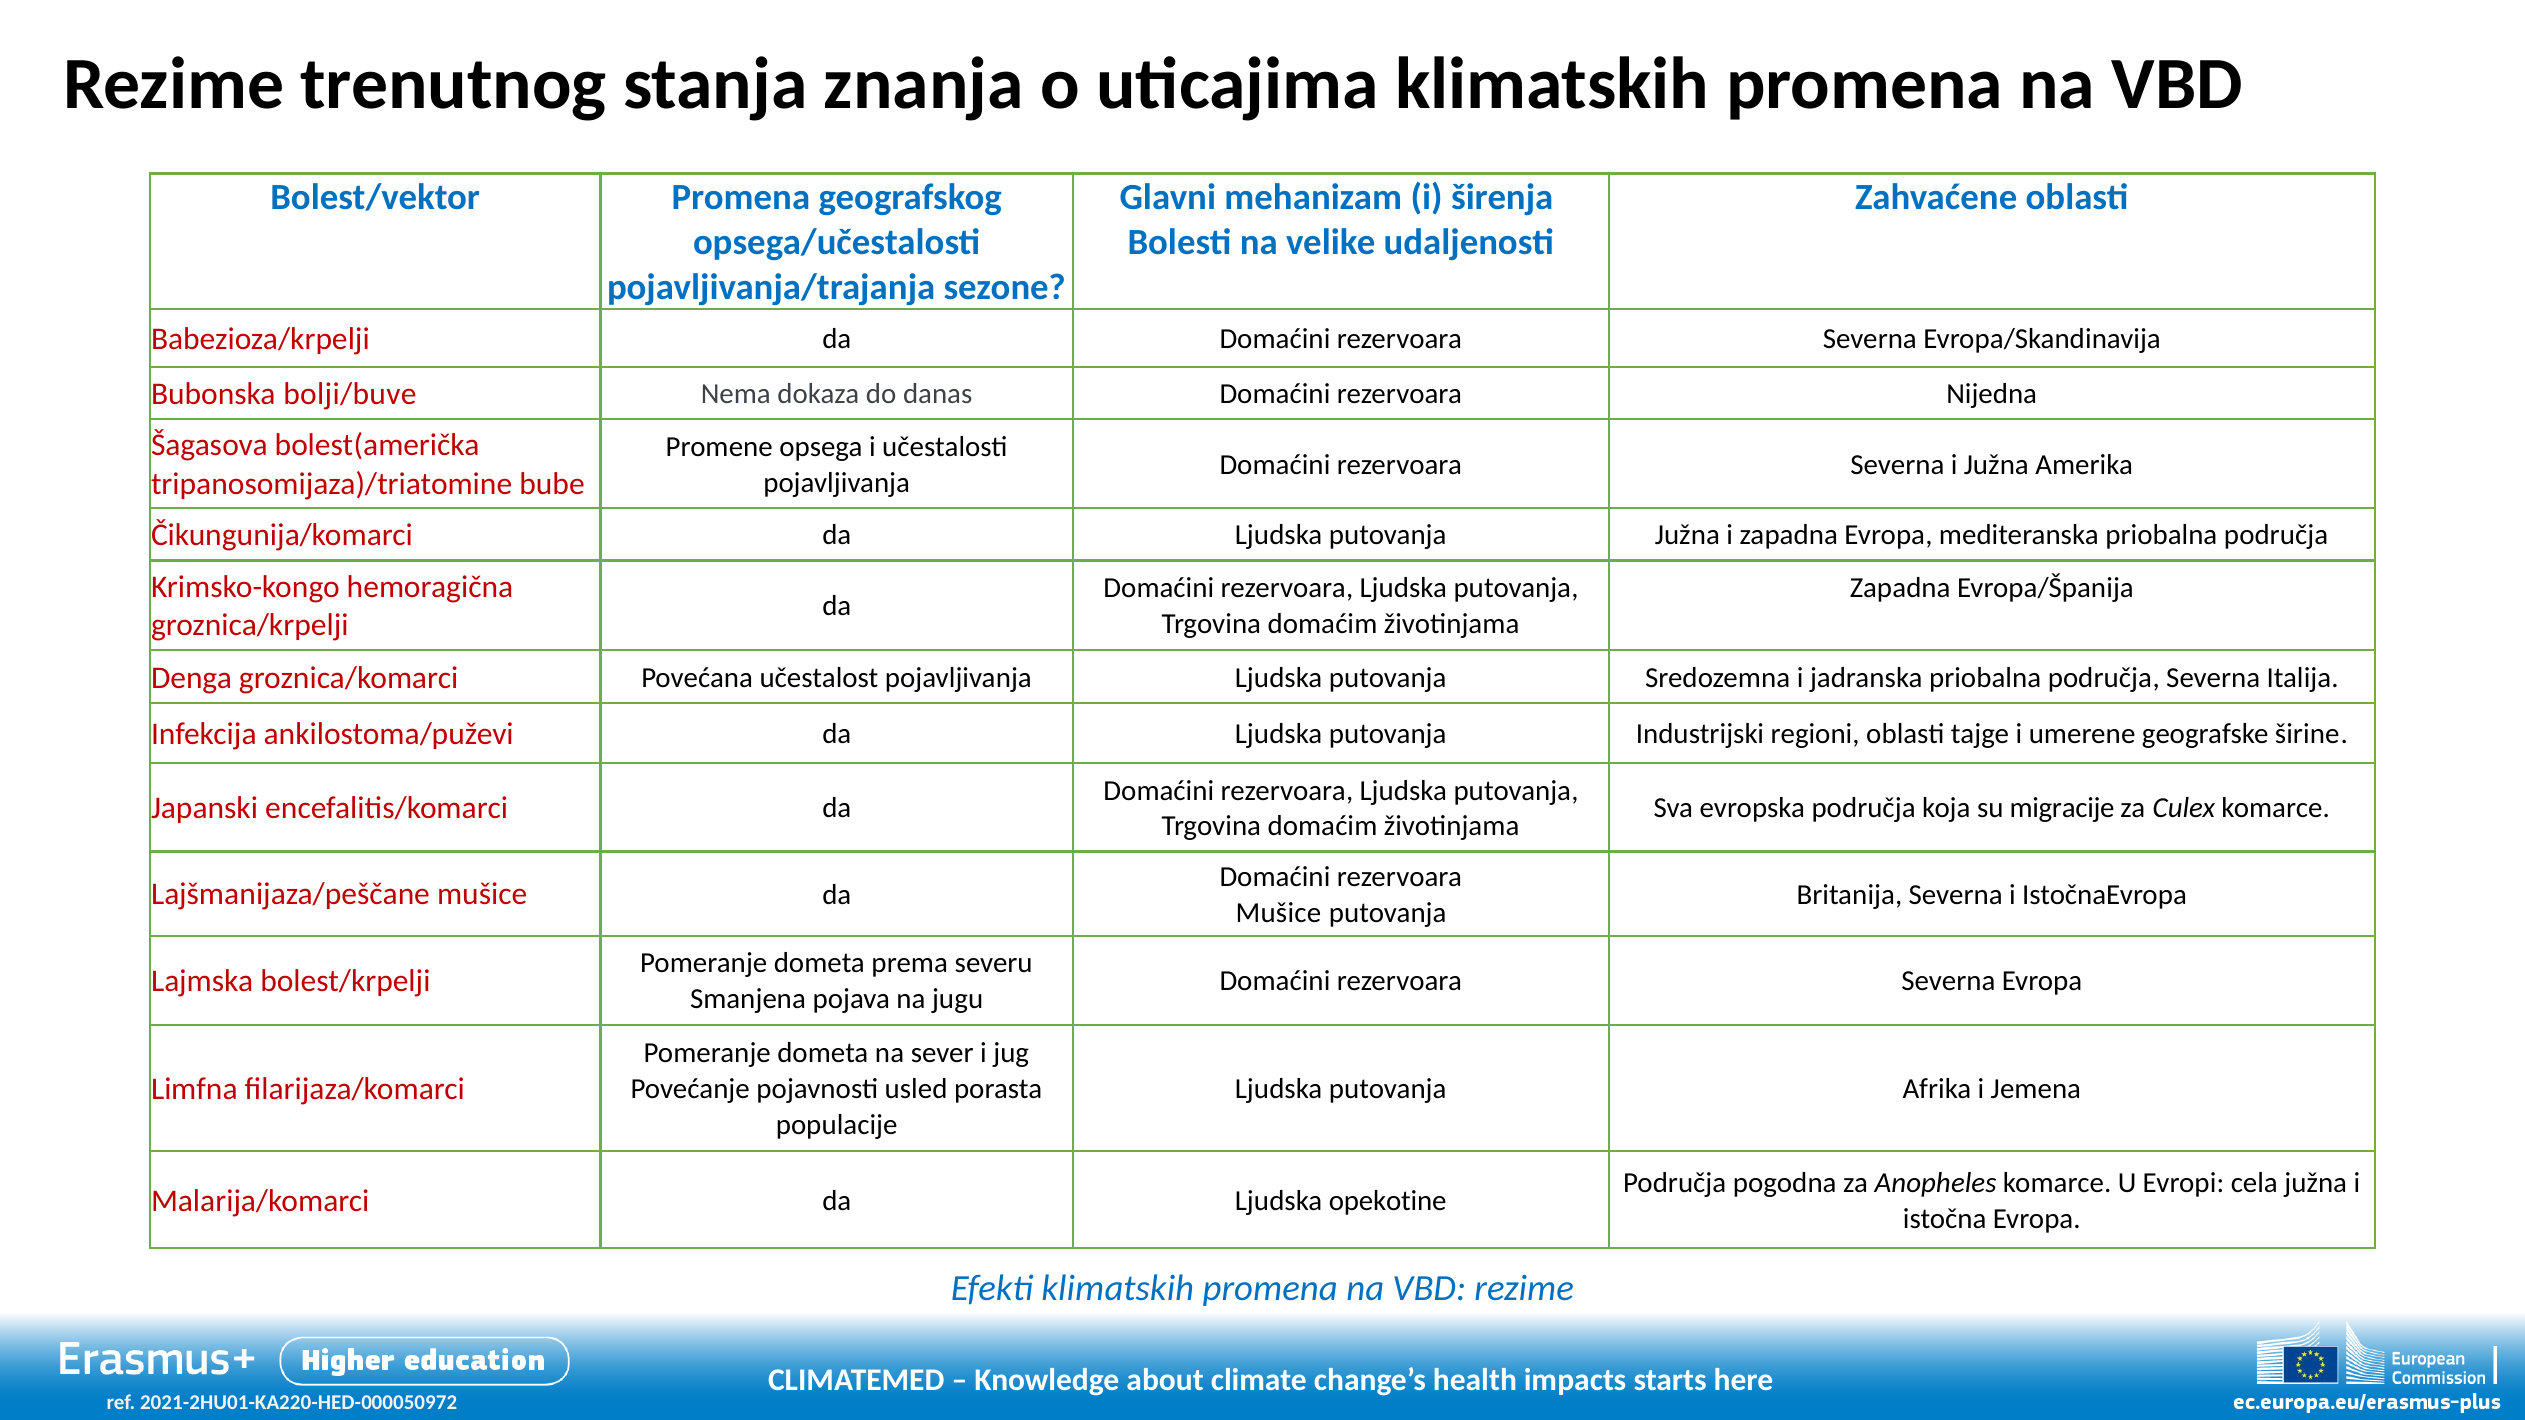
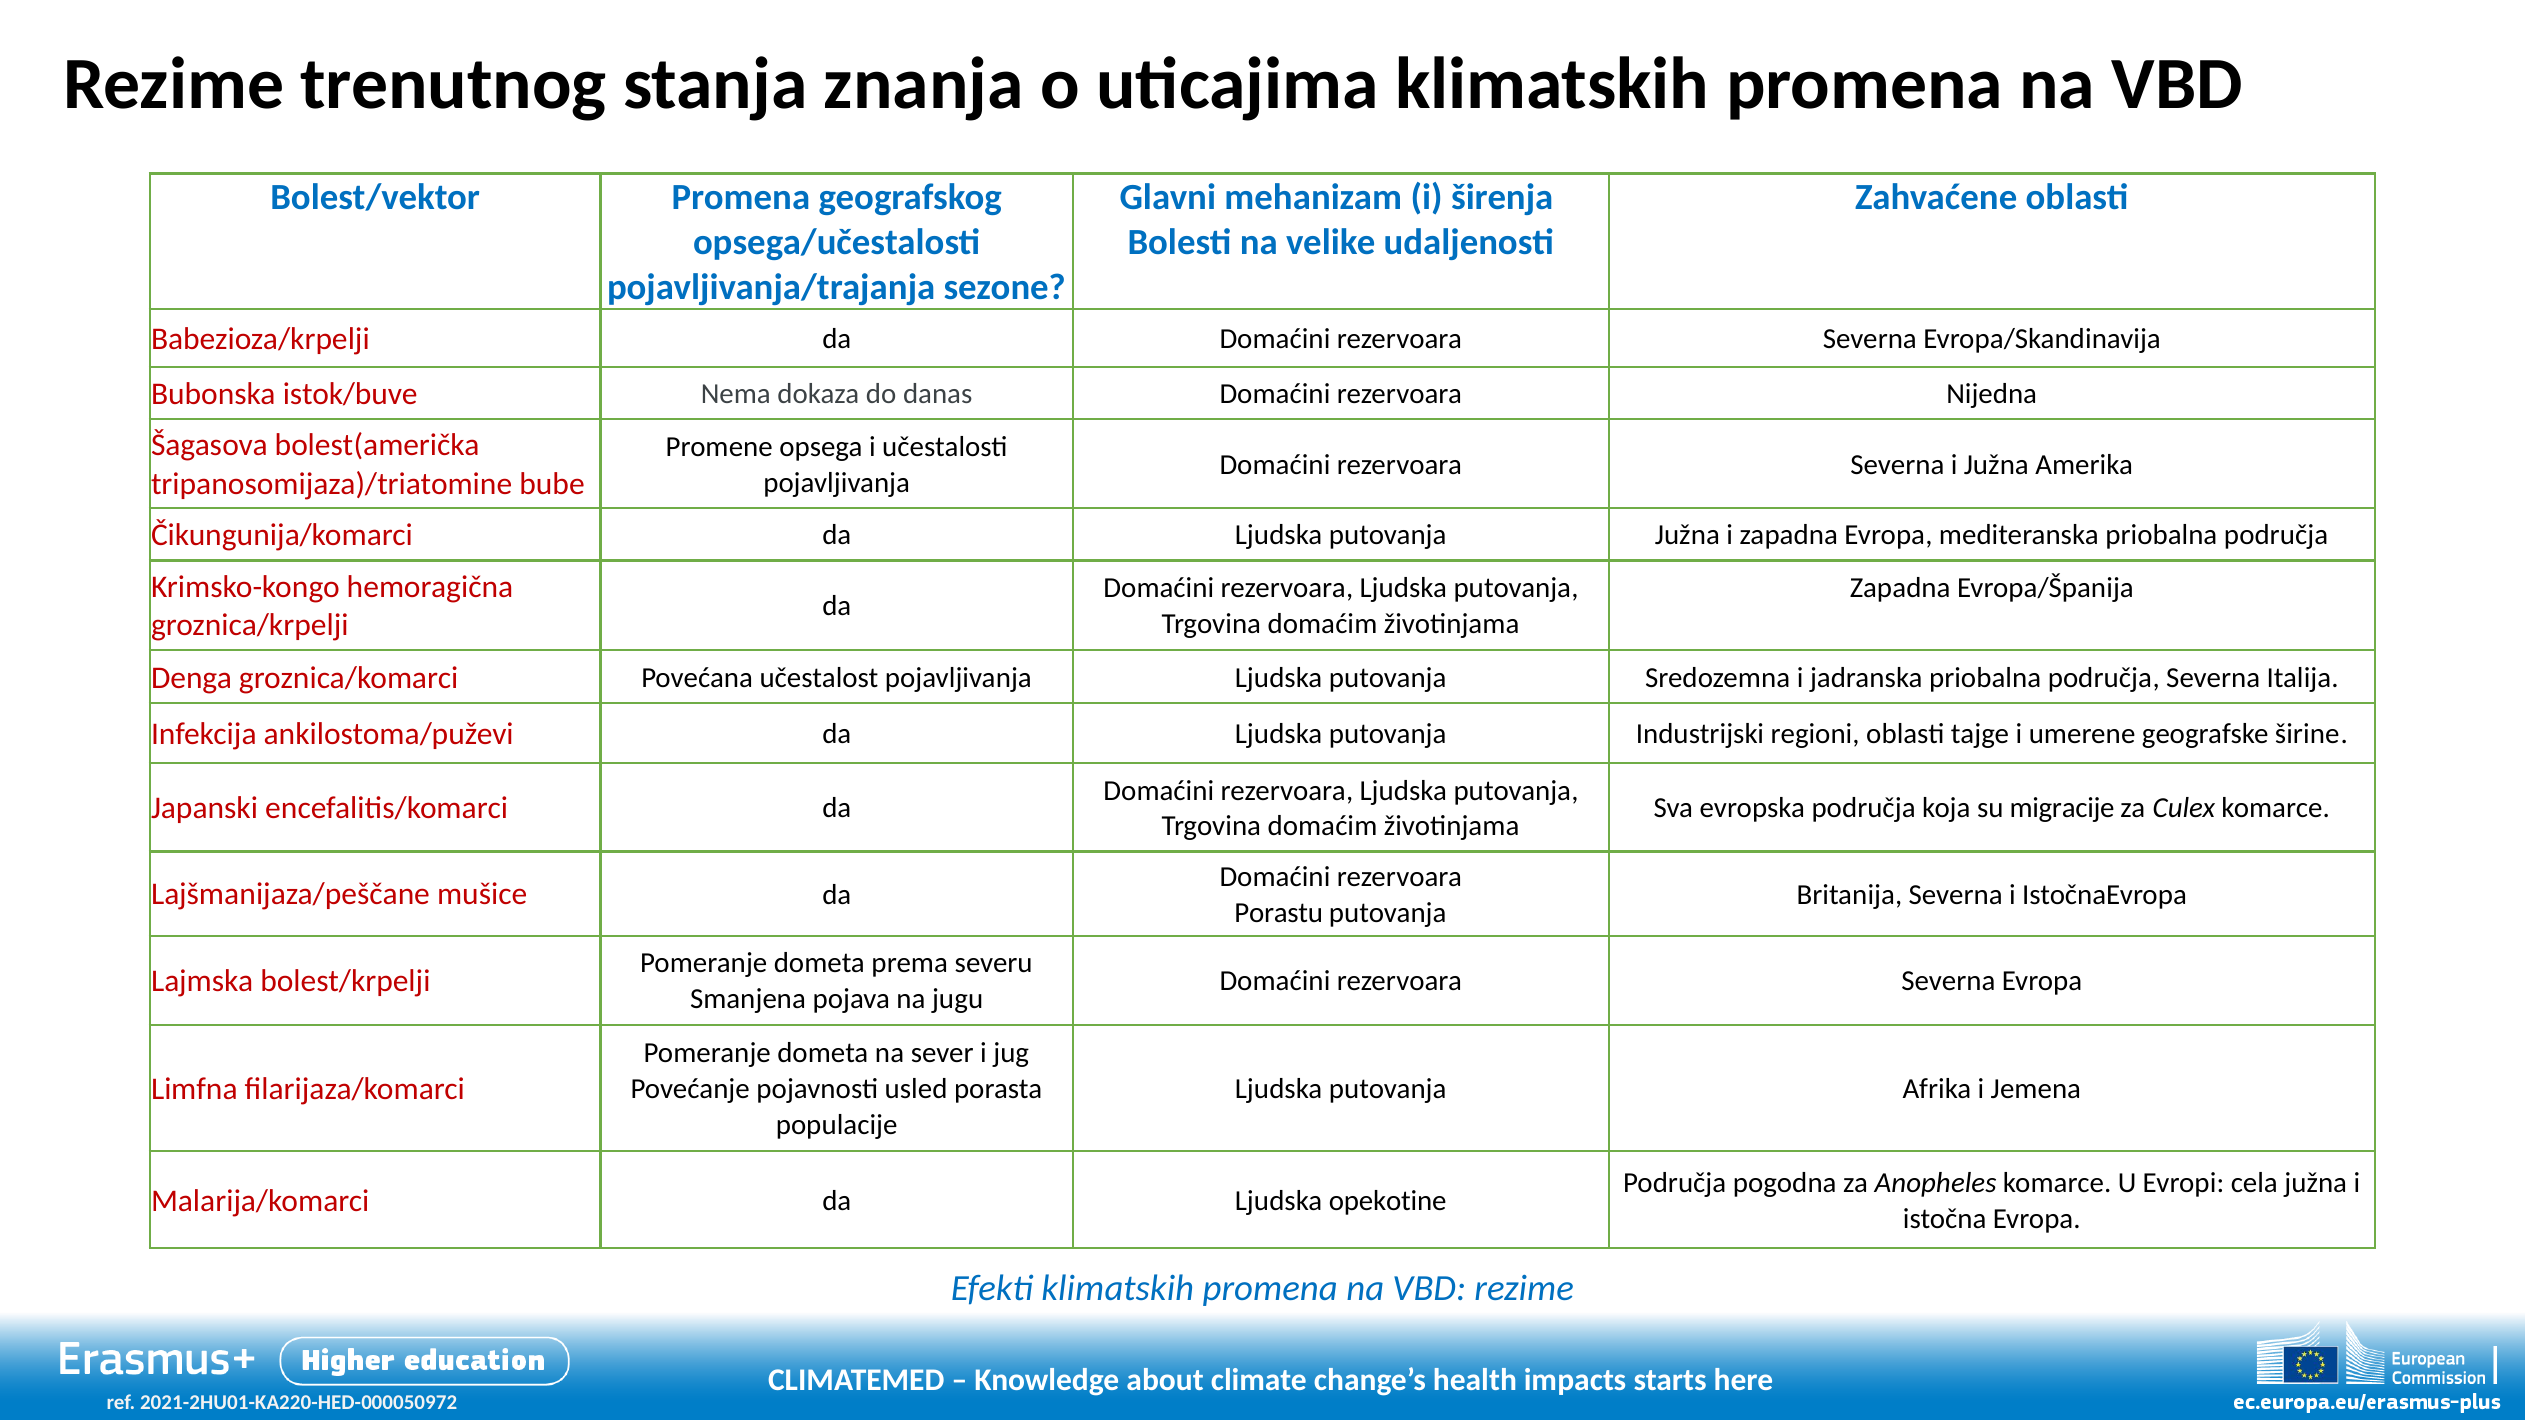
bolji/buve: bolji/buve -> istok/buve (350, 394)
Mušice: Mušice -> Porastu (1279, 913)
